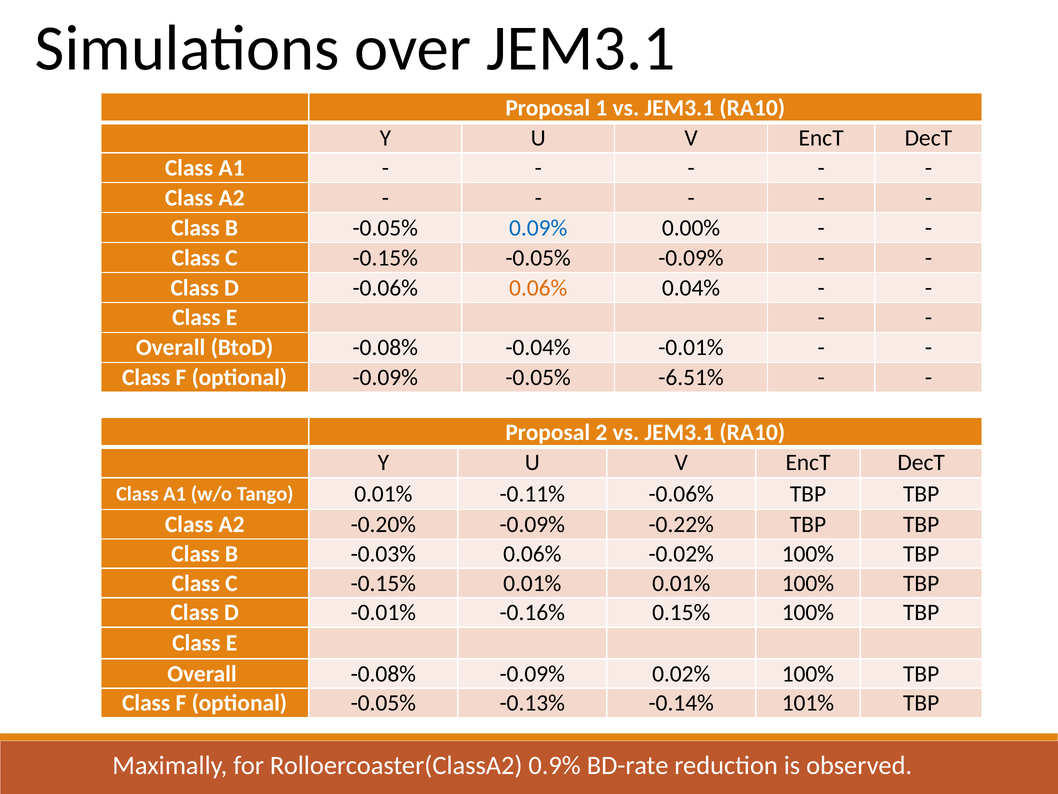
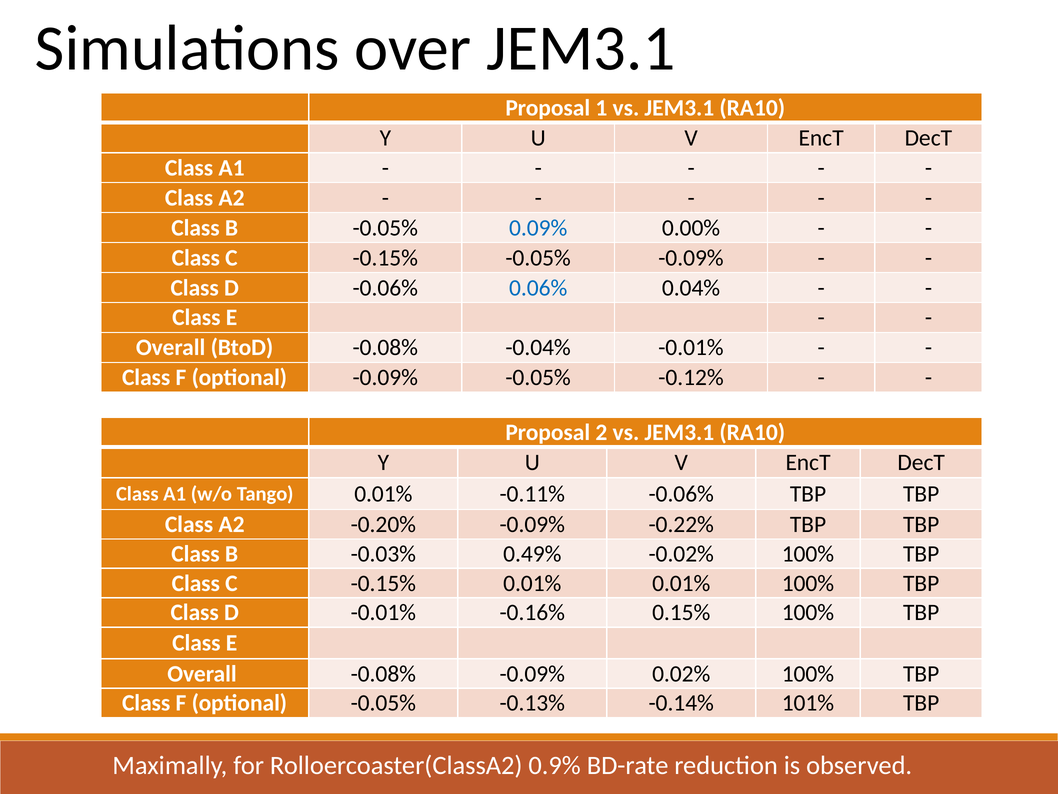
0.06% colour: orange -> blue (538, 288)
-6.51%: -6.51% -> -0.12% (691, 377)
-0.03% 0.06%: 0.06% -> 0.49% (532, 554)
